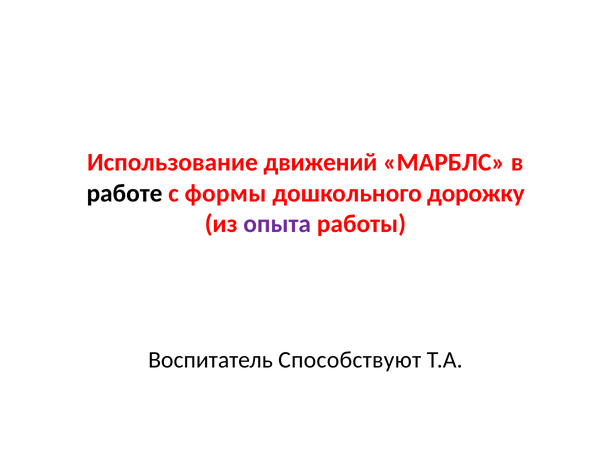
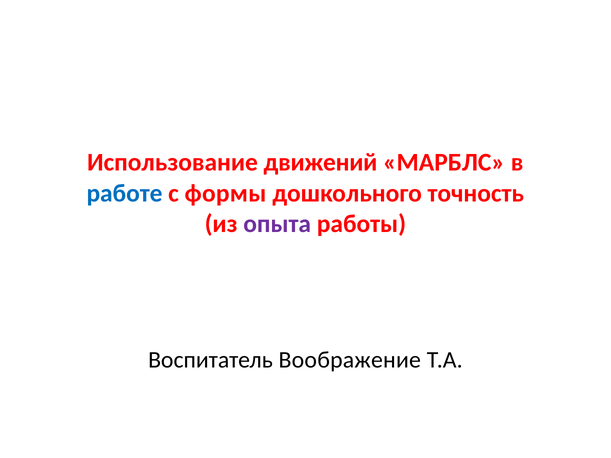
работе colour: black -> blue (124, 193)
дорожку: дорожку -> точность (476, 193)
Способствуют: Способствуют -> Воображение (350, 360)
